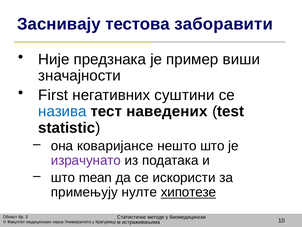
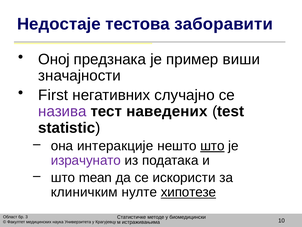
Заснивају: Заснивају -> Недостаје (59, 24)
Није: Није -> Оној (54, 59)
суштини: суштини -> случајно (185, 95)
назива colour: blue -> purple (62, 111)
коваријансе: коваријансе -> интеракције (115, 146)
што underline: none -> present (212, 146)
примењују: примењују -> клиничким (84, 192)
